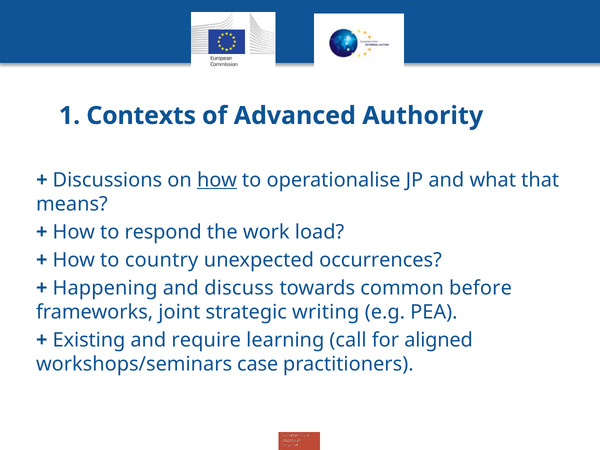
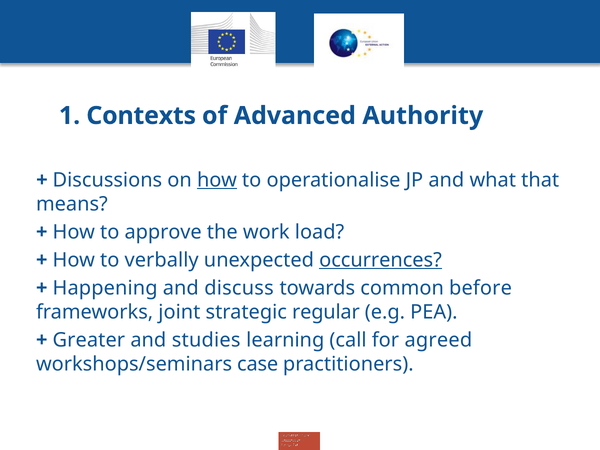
respond: respond -> approve (163, 232)
country: country -> verbally (162, 260)
occurrences underline: none -> present (381, 260)
writing: writing -> regular (326, 312)
Existing: Existing -> Greater (89, 340)
require: require -> studies (206, 340)
aligned: aligned -> agreed (438, 340)
